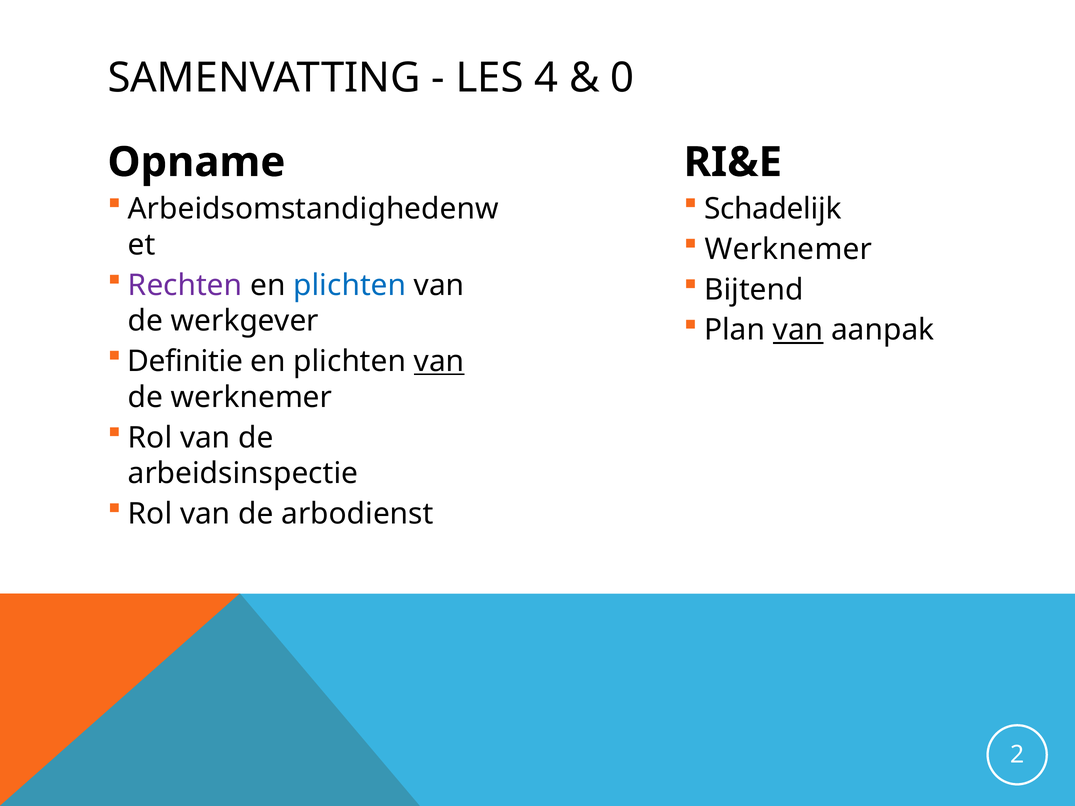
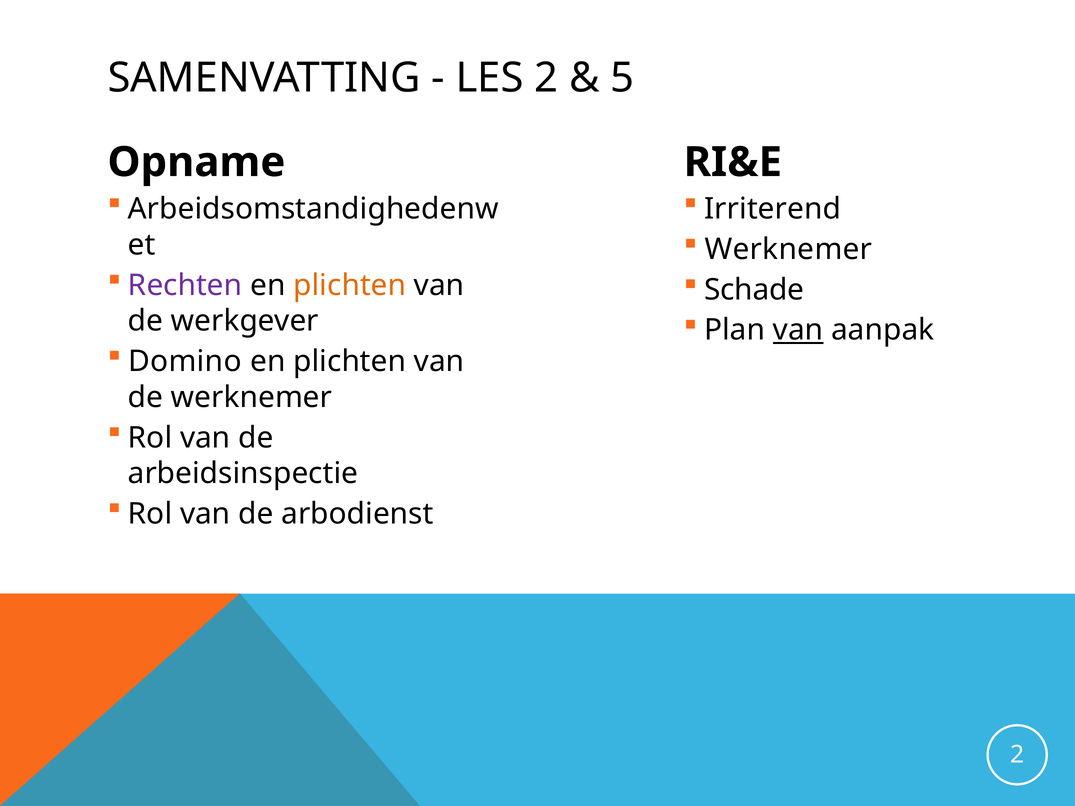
LES 4: 4 -> 2 (546, 78)
0: 0 -> 5 (622, 78)
Schadelijk: Schadelijk -> Irriterend (773, 209)
plichten colour: blue -> orange (350, 285)
Bijtend: Bijtend -> Schade (754, 290)
Definitie: Definitie -> Domino (185, 362)
van underline: present -> none (439, 362)
